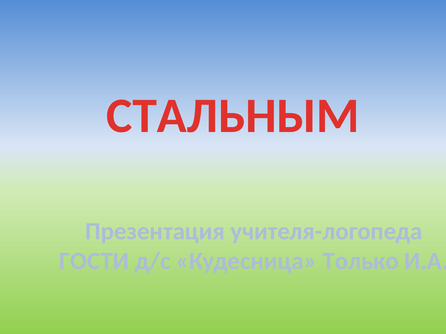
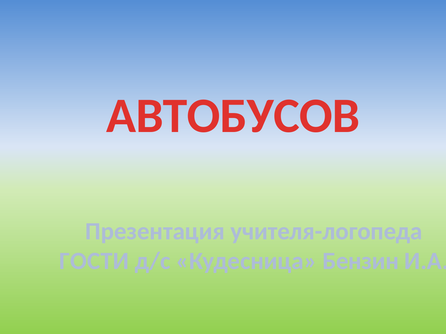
СТАЛЬНЫМ: СТАЛЬНЫМ -> АВТОБУСОВ (233, 116)
Только: Только -> Бензин (361, 261)
